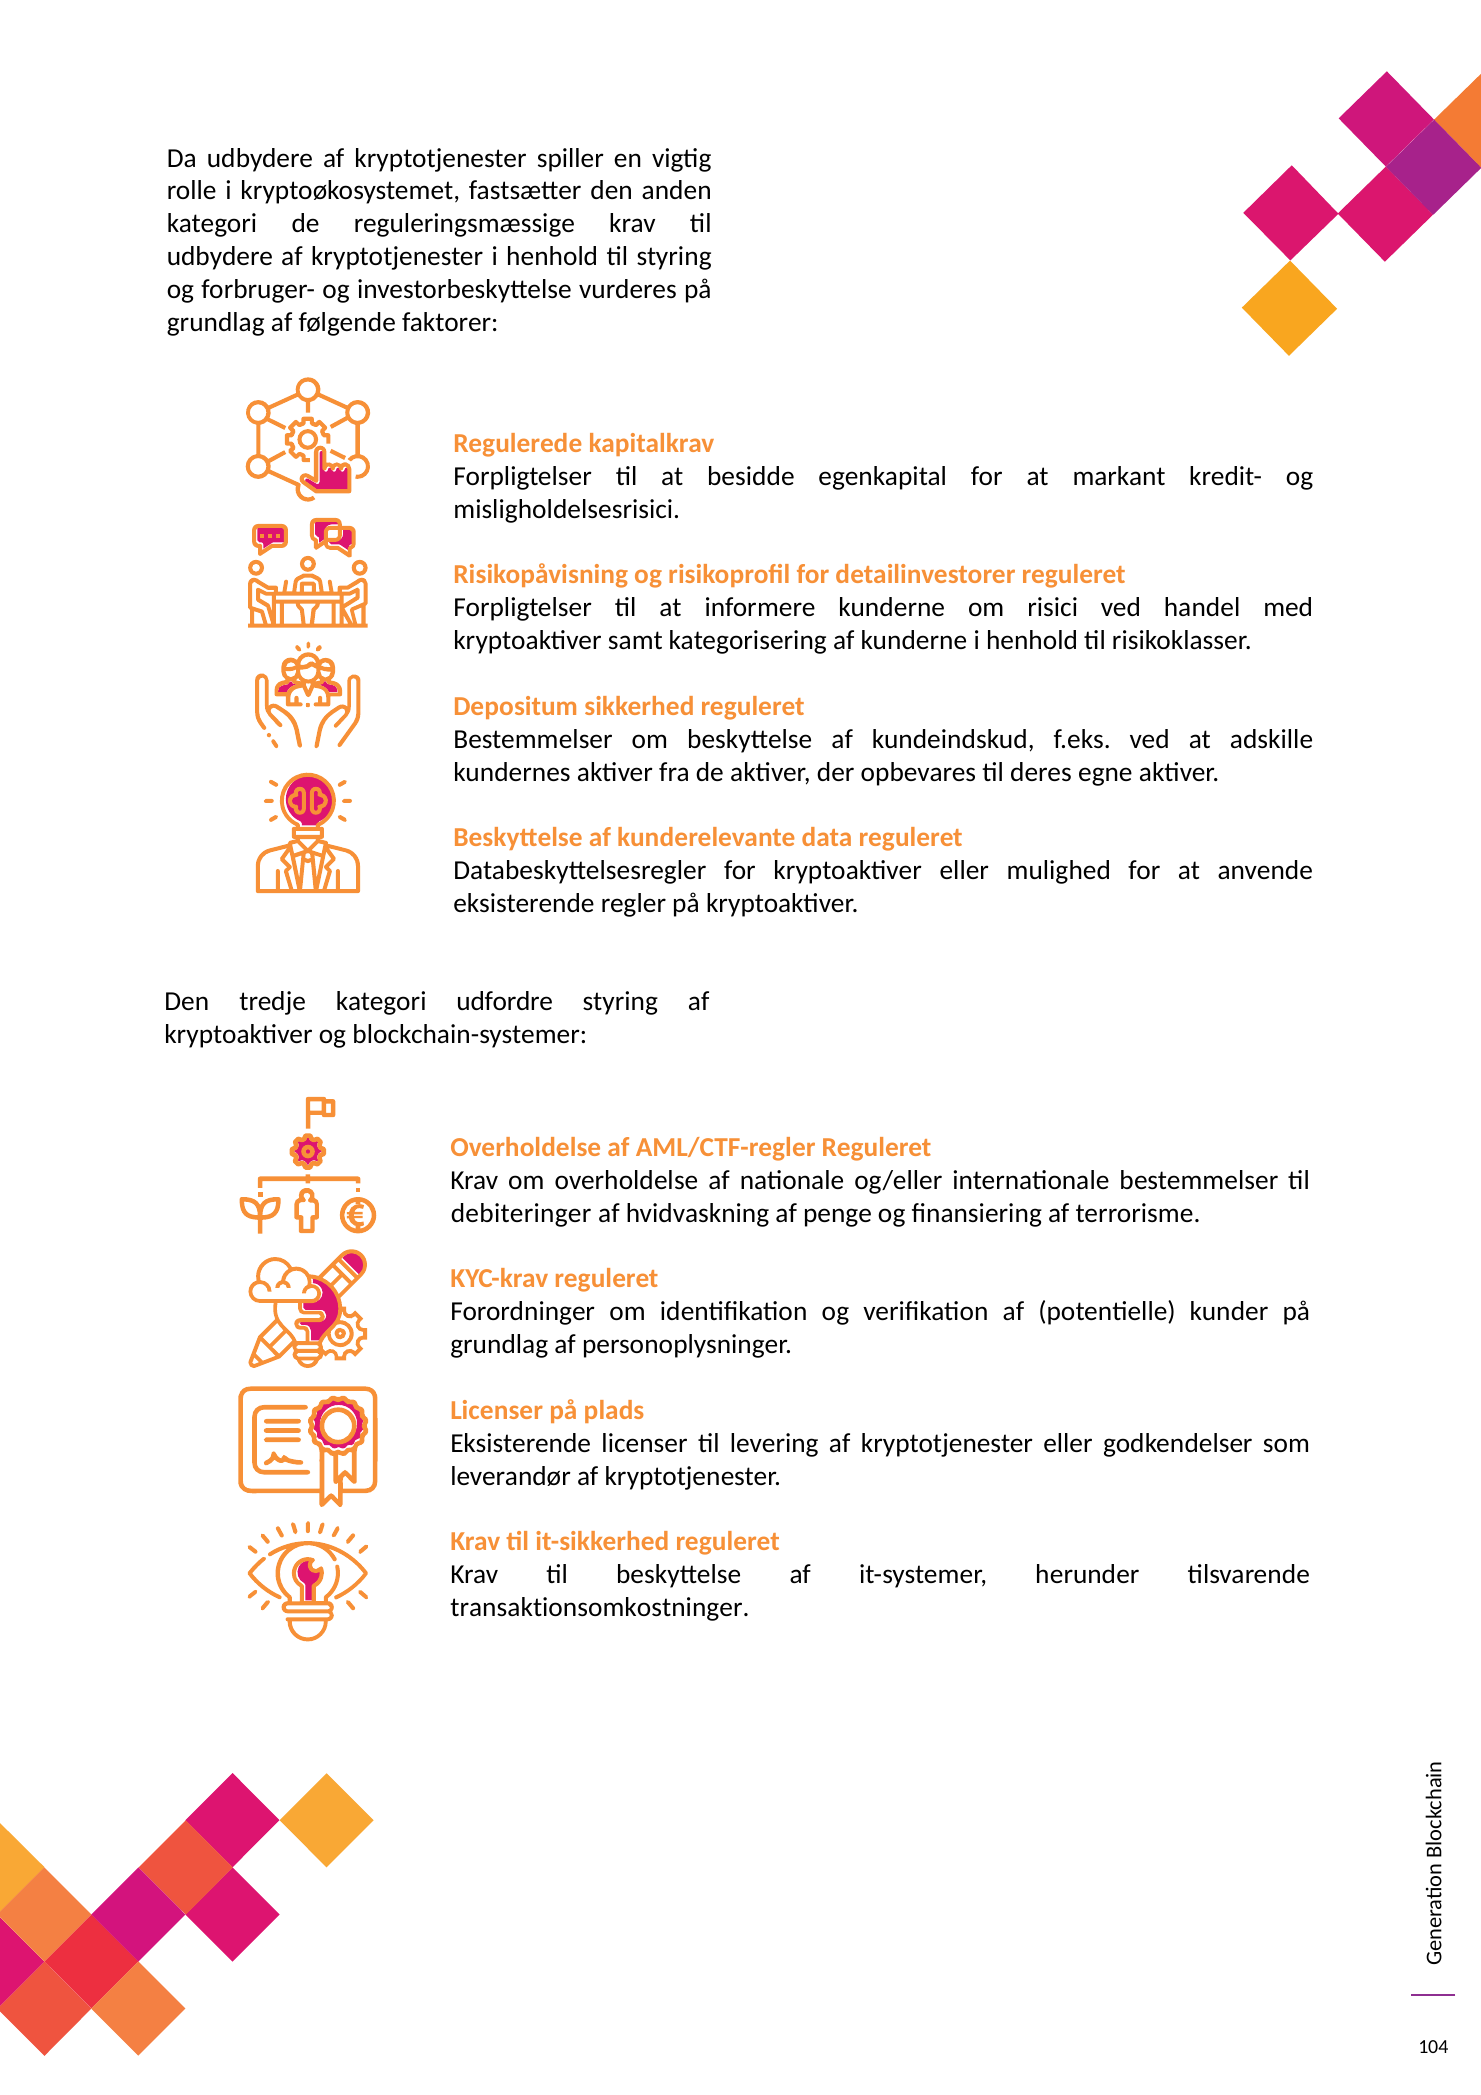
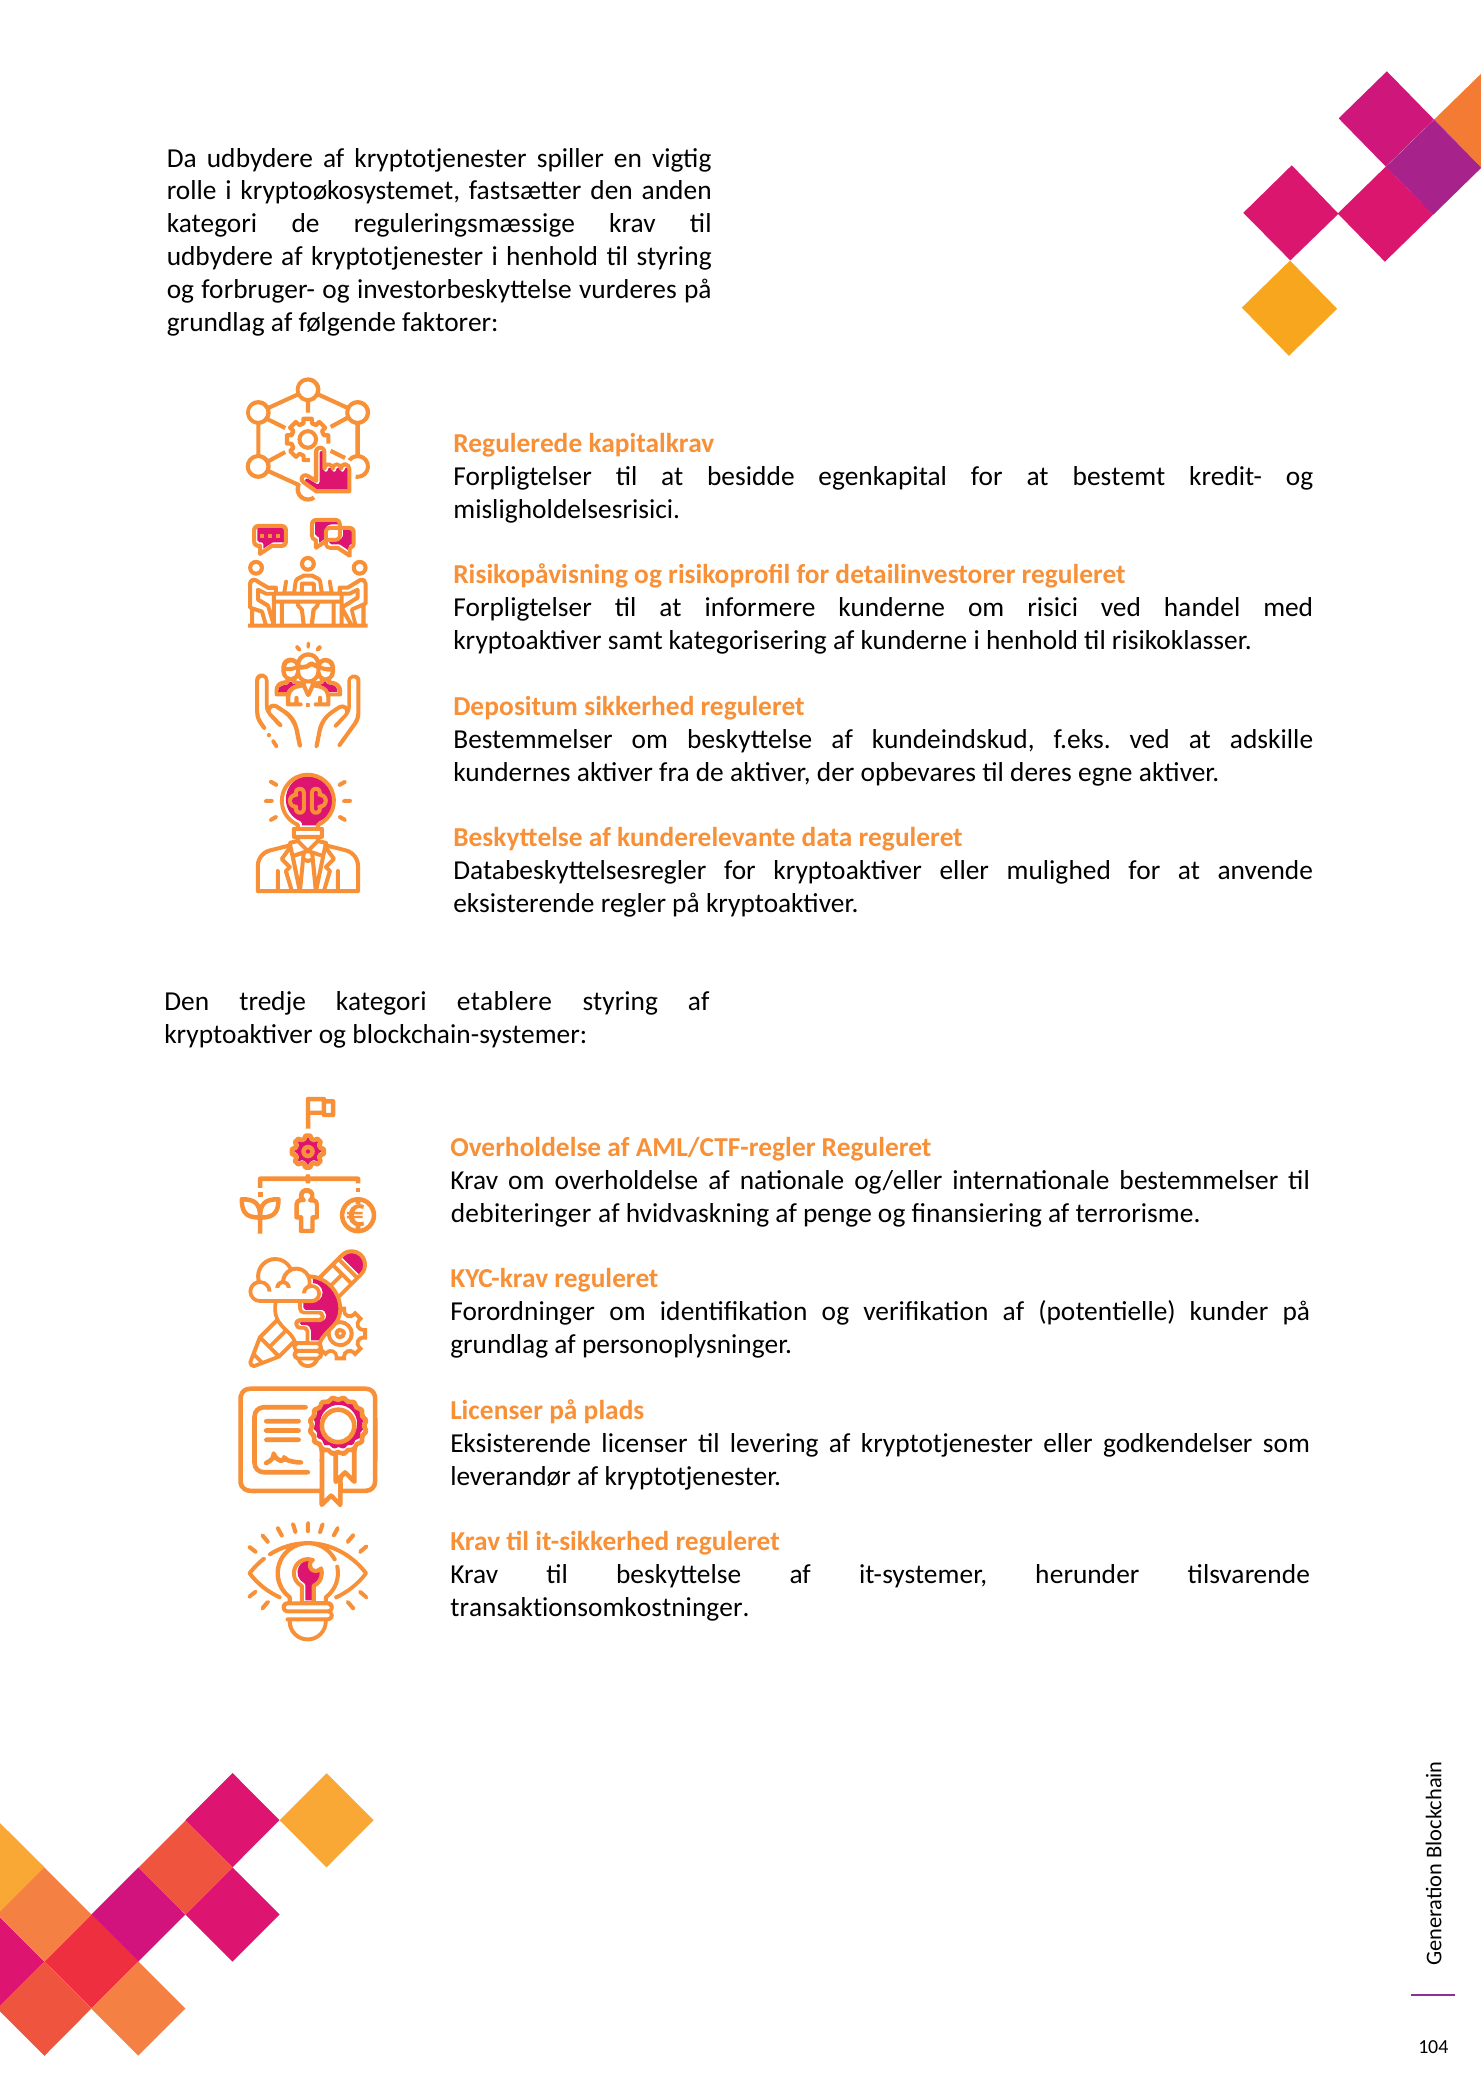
markant: markant -> bestemt (1119, 476)
udfordre: udfordre -> etablere (504, 1002)
